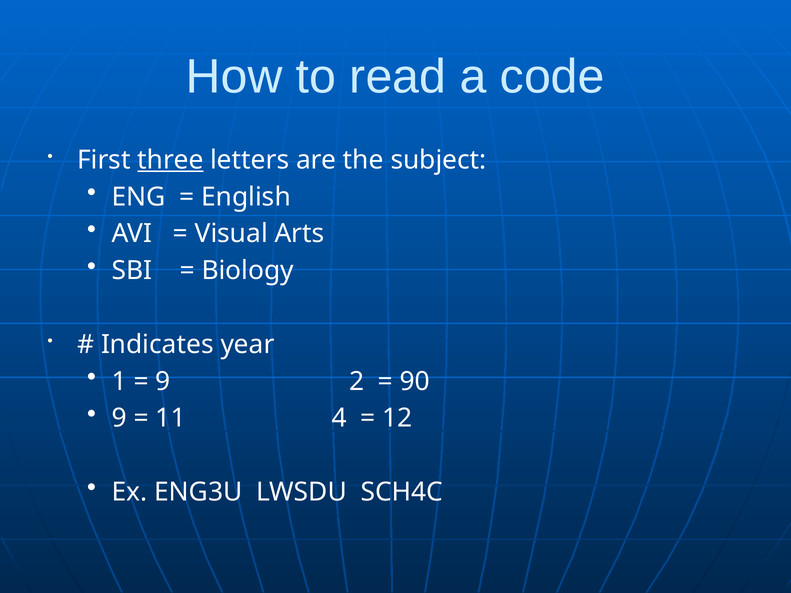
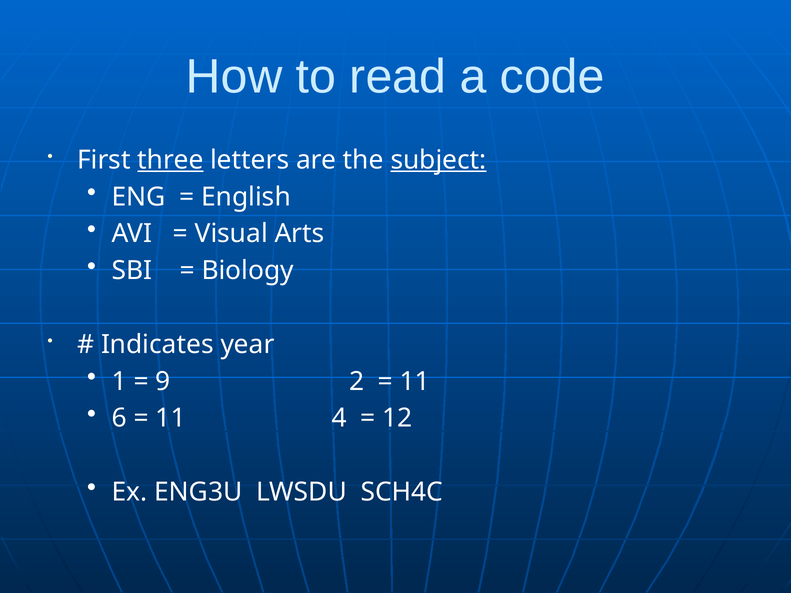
subject underline: none -> present (439, 160)
90: 90 -> 11 (415, 381)
9: 9 -> 6 (119, 418)
